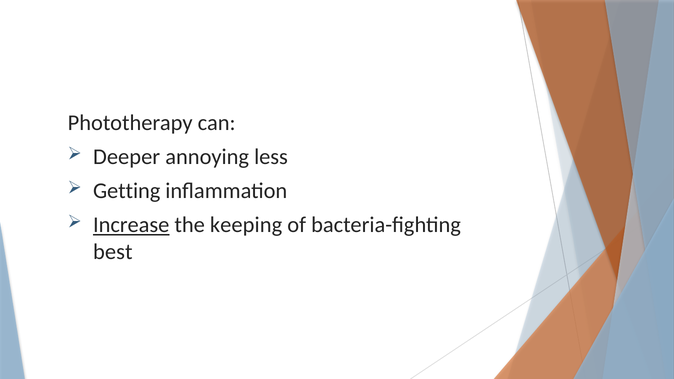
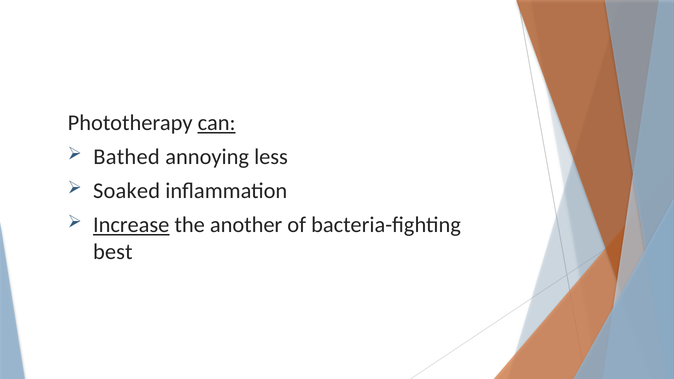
can underline: none -> present (217, 123)
Deeper: Deeper -> Bathed (127, 157)
Getting: Getting -> Soaked (127, 191)
keeping: keeping -> another (246, 225)
